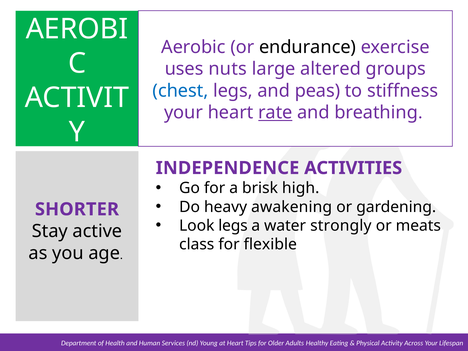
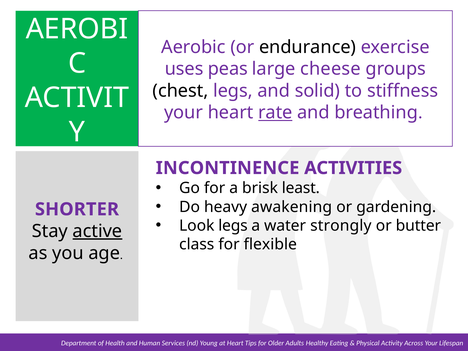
nuts: nuts -> peas (228, 69)
altered: altered -> cheese (330, 69)
chest colour: blue -> black (180, 91)
peas: peas -> solid (317, 91)
INDEPENDENCE: INDEPENDENCE -> INCONTINENCE (228, 168)
high: high -> least (301, 188)
meats: meats -> butter (418, 226)
active underline: none -> present (97, 231)
